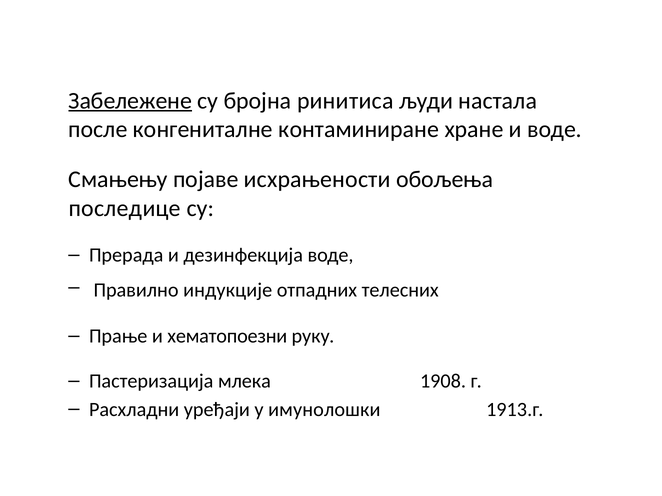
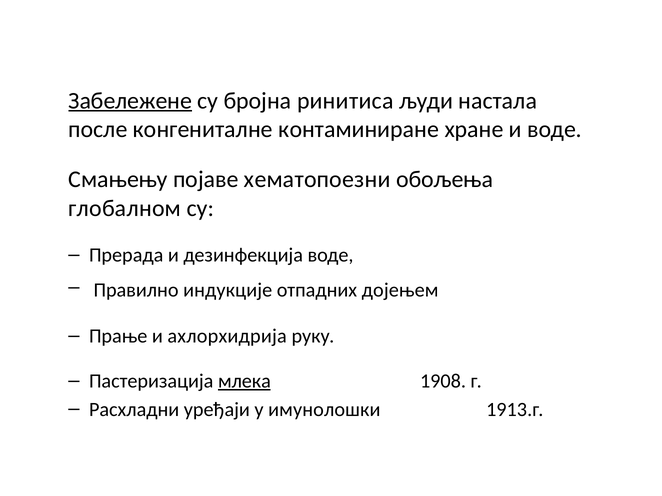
исхрањености: исхрањености -> хематопоезни (317, 180)
последице: последице -> глобалном (125, 208)
телесних: телесних -> дојењем (400, 290)
хематопоезни: хематопоезни -> ахлорхидрија (227, 336)
млека underline: none -> present (244, 382)
